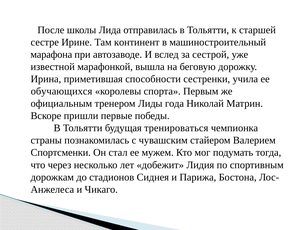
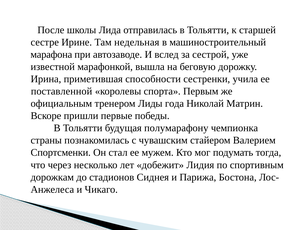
континент: континент -> недельная (137, 42)
обучающихся: обучающихся -> поставленной (62, 91)
тренироваться: тренироваться -> полумарафону (176, 128)
